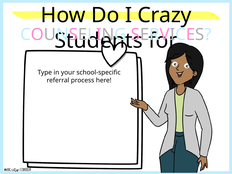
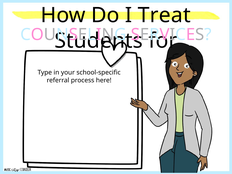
Crazy: Crazy -> Treat (164, 15)
